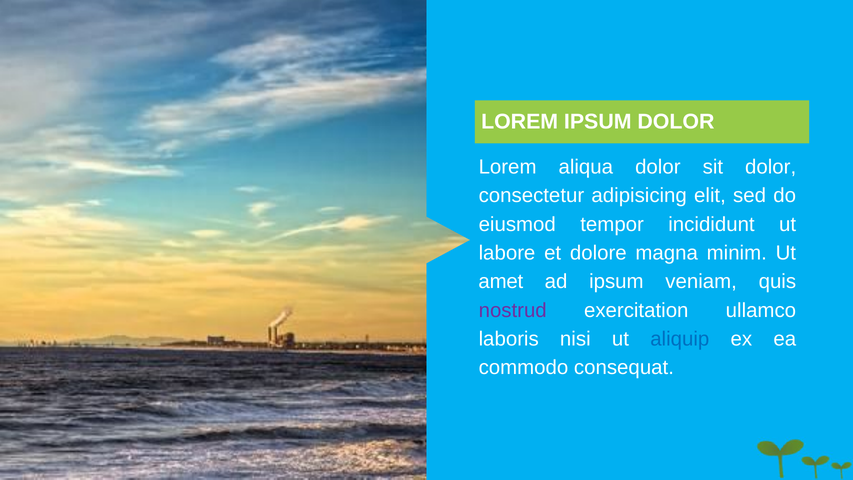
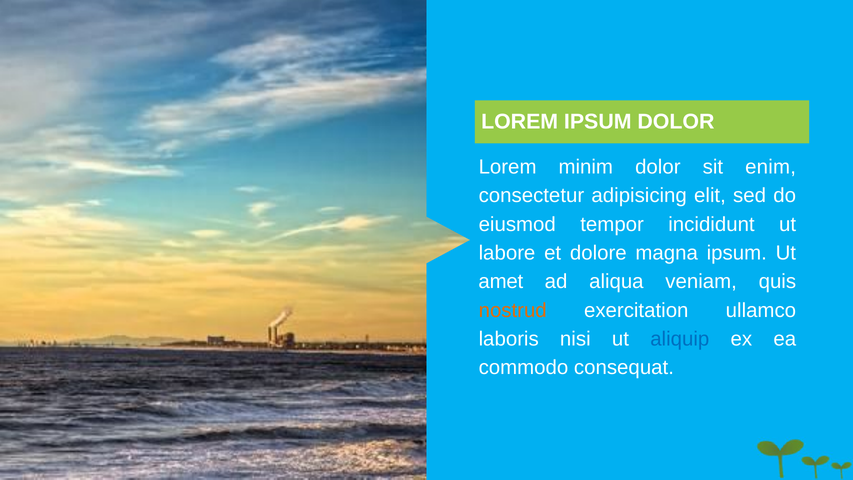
aliqua: aliqua -> minim (586, 167)
sit dolor: dolor -> enim (771, 167)
magna minim: minim -> ipsum (737, 253)
ad ipsum: ipsum -> aliqua (616, 282)
nostrud colour: purple -> orange (513, 310)
